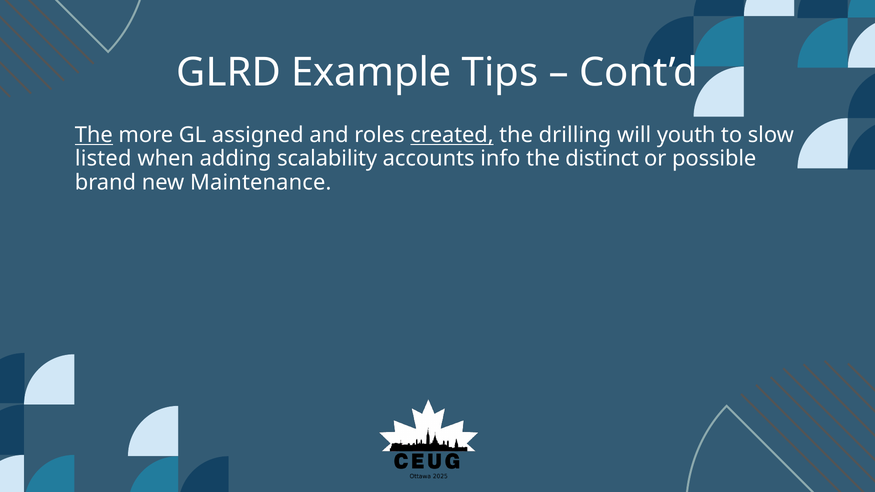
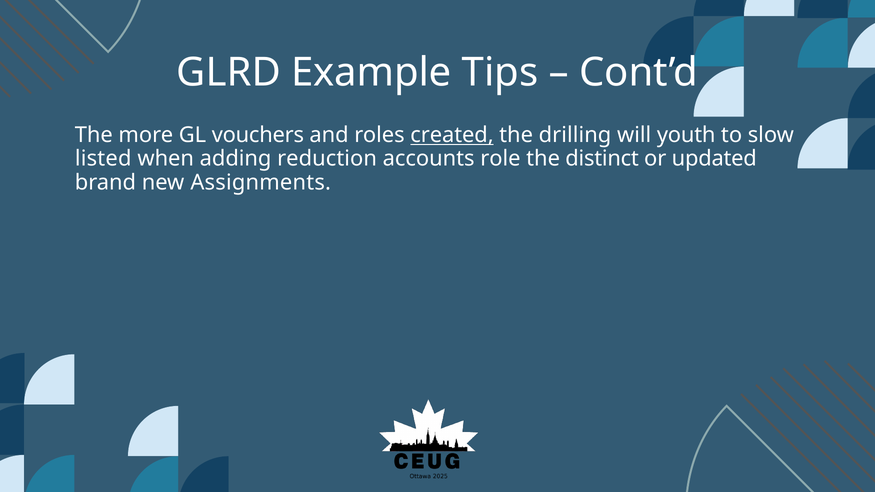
The underline: present -> none (94, 135)
assigned: assigned -> vouchers (258, 135)
scalability: scalability -> reduction (327, 159)
info: info -> role (500, 159)
possible: possible -> updated (714, 159)
Maintenance: Maintenance -> Assignments (261, 182)
